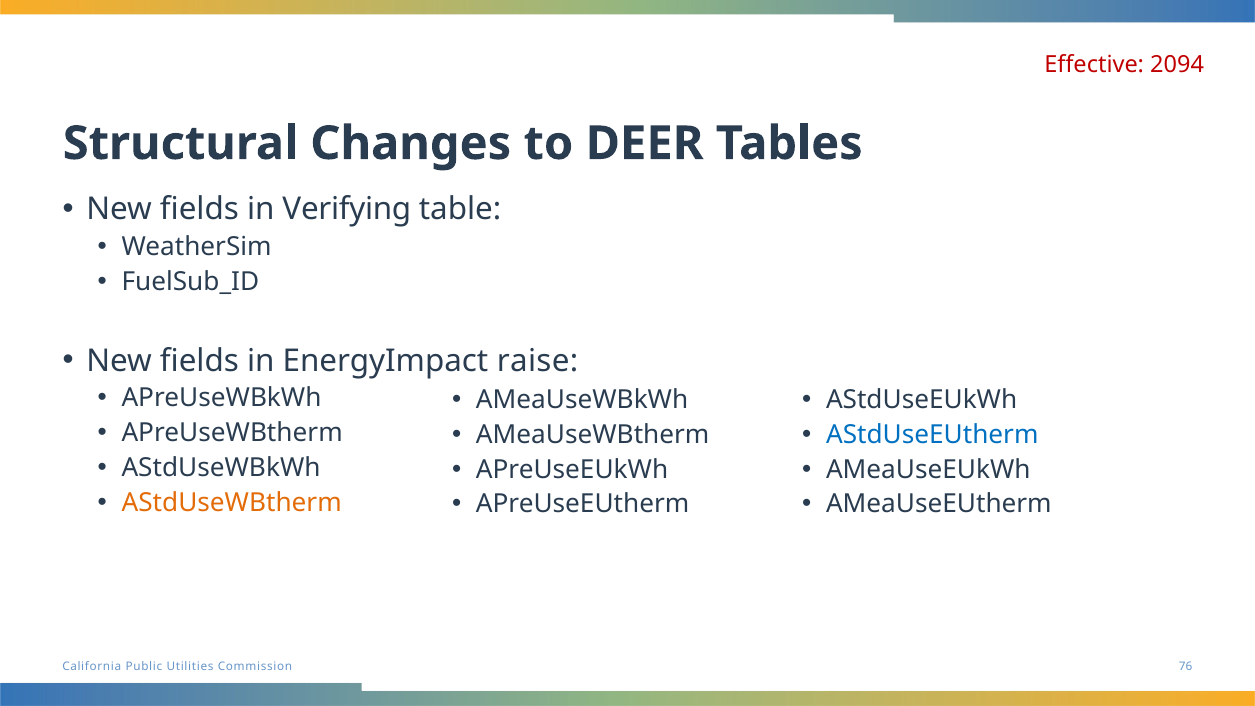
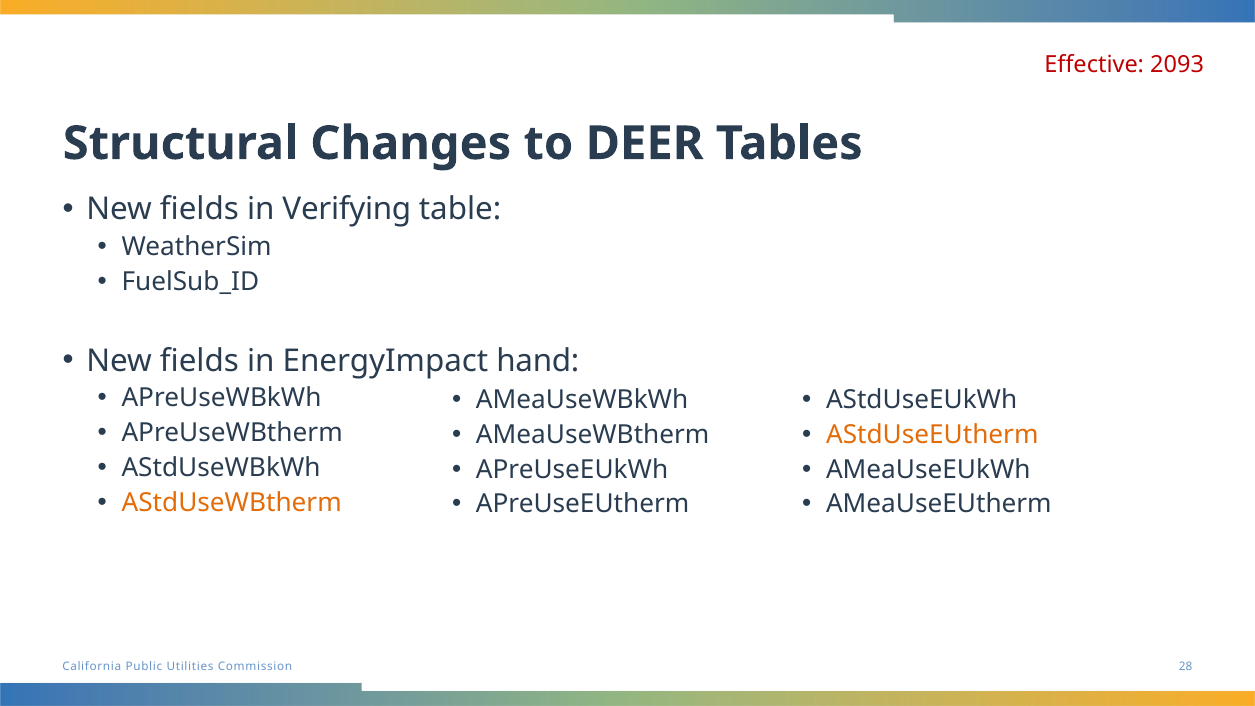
2094: 2094 -> 2093 (1177, 64)
raise: raise -> hand (538, 361)
AStdUseEUtherm colour: blue -> orange (932, 435)
76: 76 -> 28 (1186, 667)
